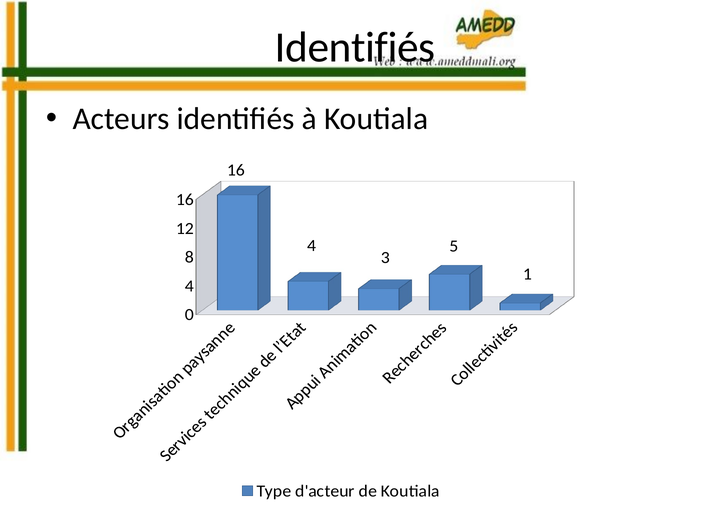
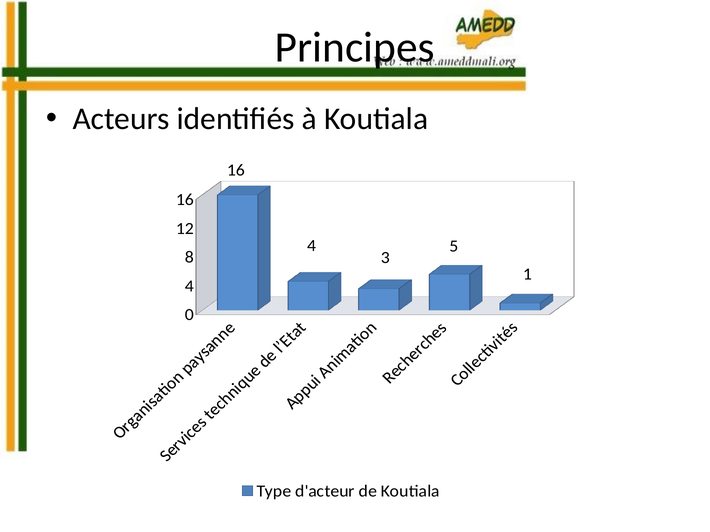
Identifiés: Identifiés -> Principes (355, 47)
